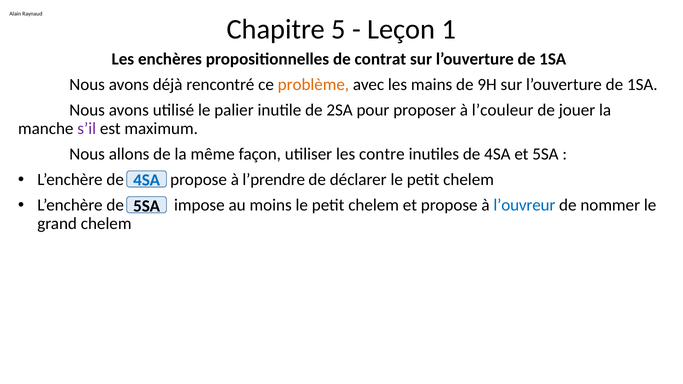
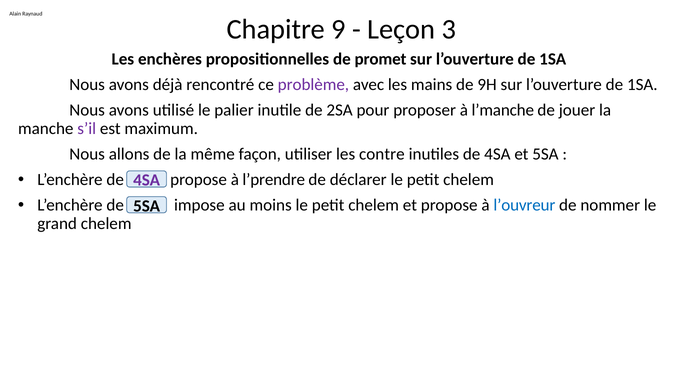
5: 5 -> 9 (339, 29)
1: 1 -> 3 (449, 29)
contrat: contrat -> promet (380, 59)
problème colour: orange -> purple (313, 85)
l’couleur: l’couleur -> l’manche (503, 110)
4SA colour: blue -> purple (147, 180)
